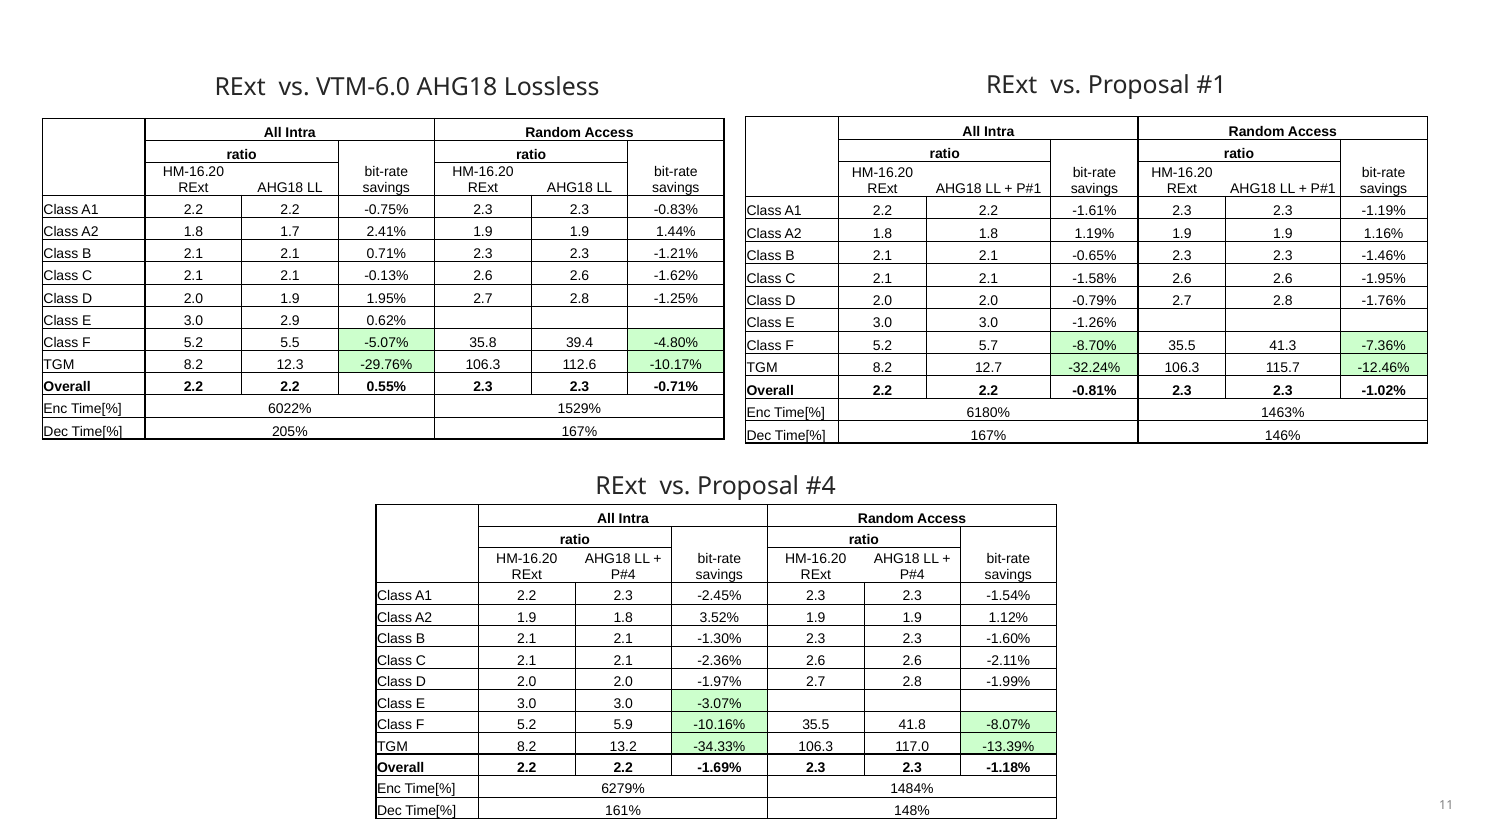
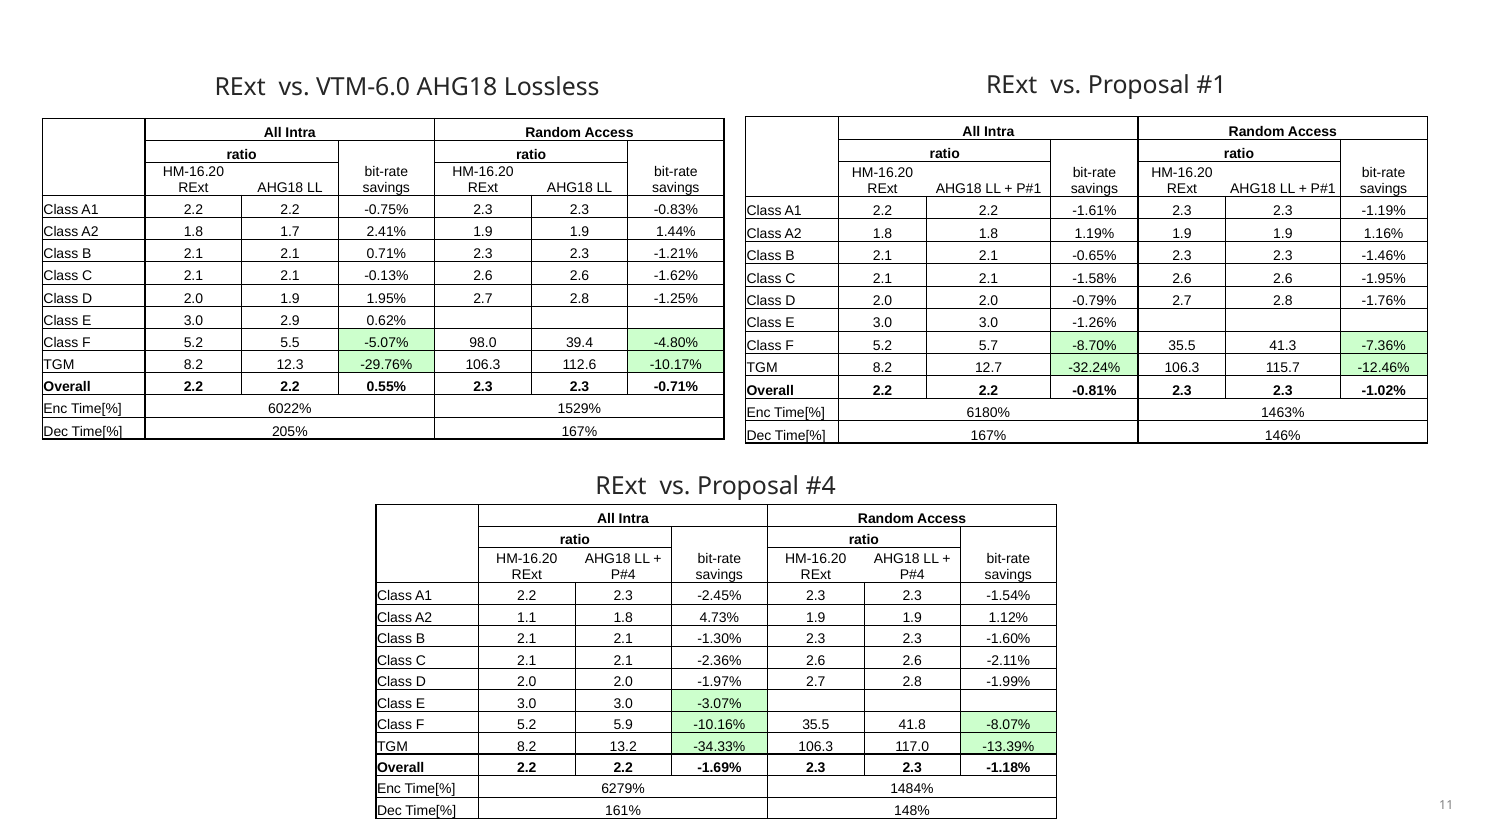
35.8: 35.8 -> 98.0 (483, 343)
A2 1.9: 1.9 -> 1.1 (527, 617)
3.52%: 3.52% -> 4.73% (719, 617)
